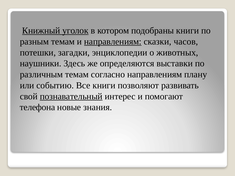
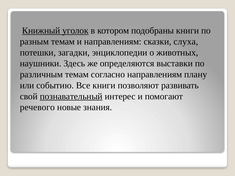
направлениям underline: present -> none (113, 42)
часов: часов -> слуха (186, 42)
телефона: телефона -> речевого (37, 107)
